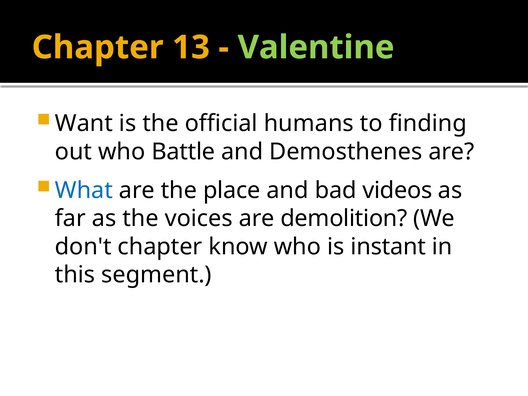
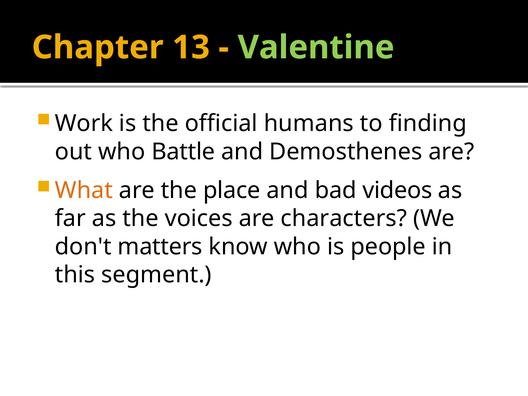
Want: Want -> Work (84, 124)
What colour: blue -> orange (84, 190)
demolition: demolition -> characters (344, 219)
don't chapter: chapter -> matters (160, 247)
instant: instant -> people (388, 247)
